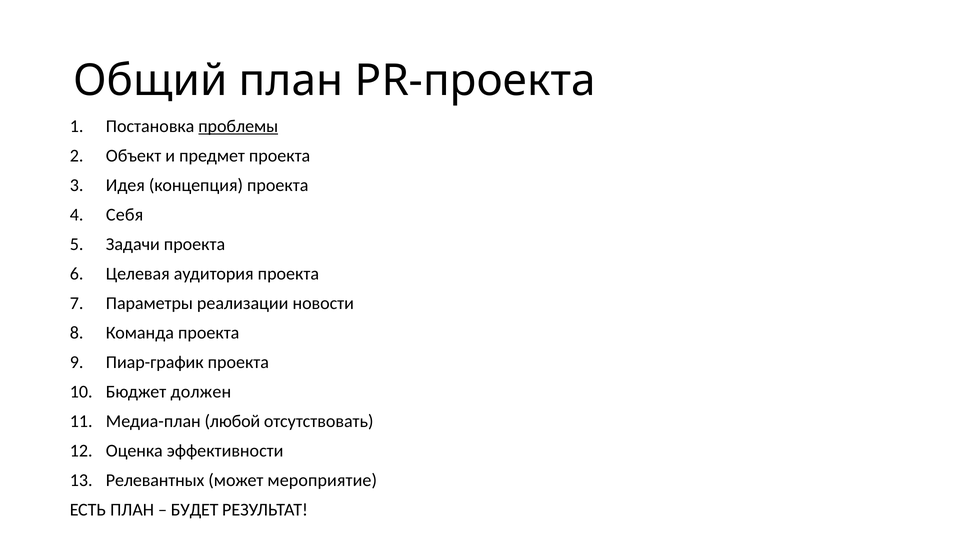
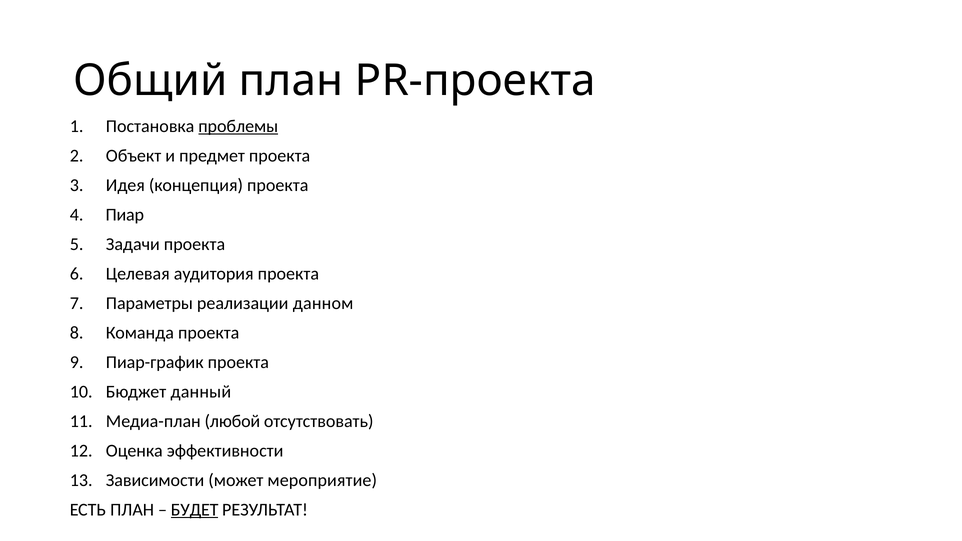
Себя: Себя -> Пиар (125, 215)
новости: новости -> данном (323, 303)
должен: должен -> данный (201, 392)
Релевантных: Релевантных -> Зависимости (155, 480)
БУДЕТ underline: none -> present (195, 510)
